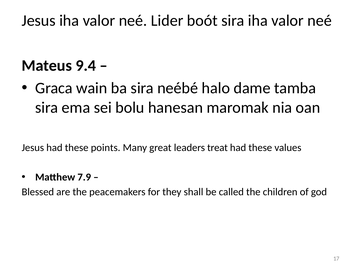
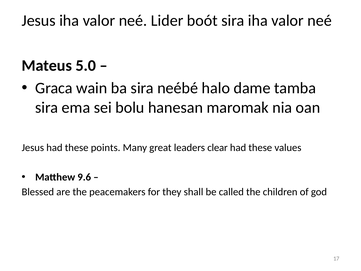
9.4: 9.4 -> 5.0 (86, 66)
treat: treat -> clear (218, 148)
7.9: 7.9 -> 9.6 (84, 177)
